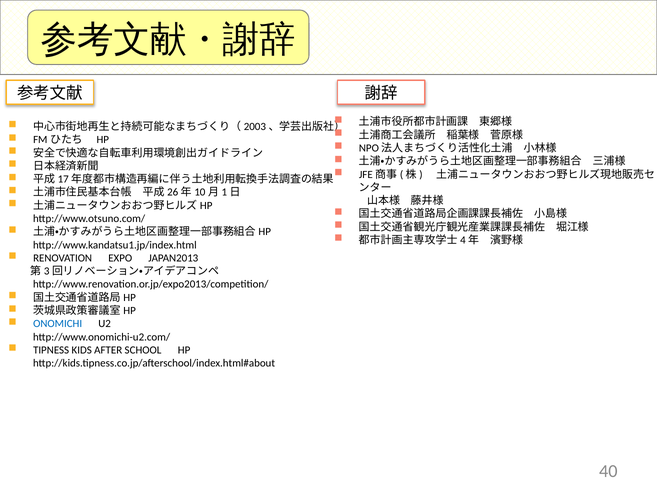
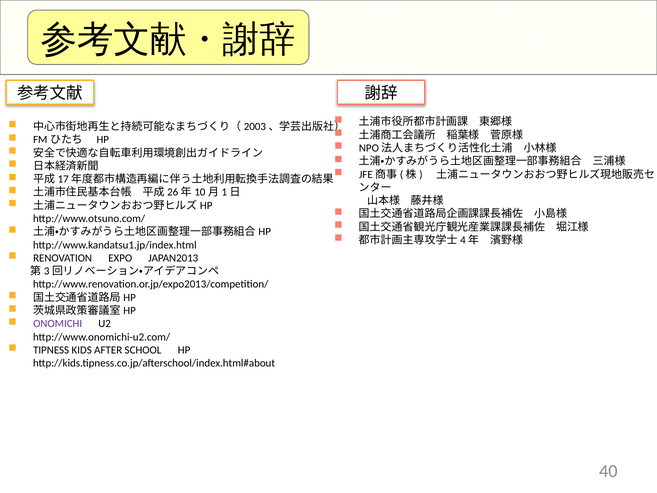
ONOMICHI colour: blue -> purple (58, 324)
